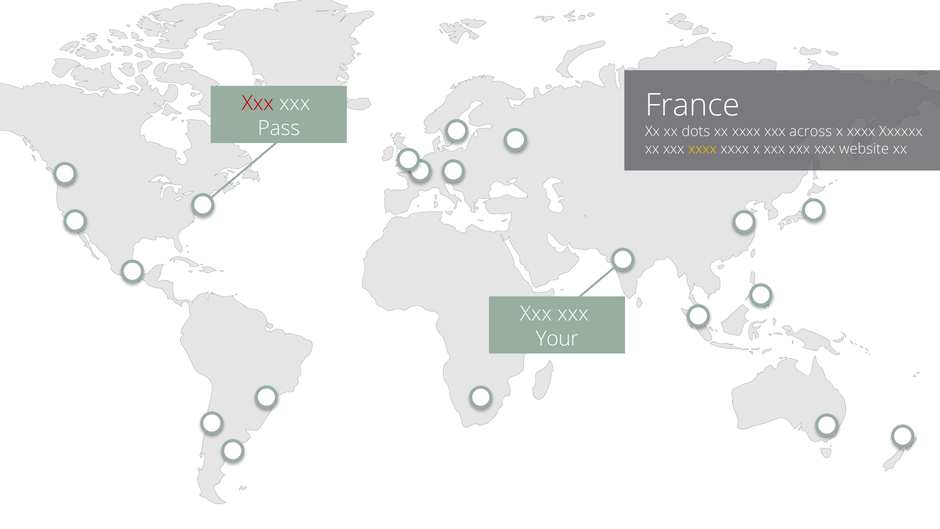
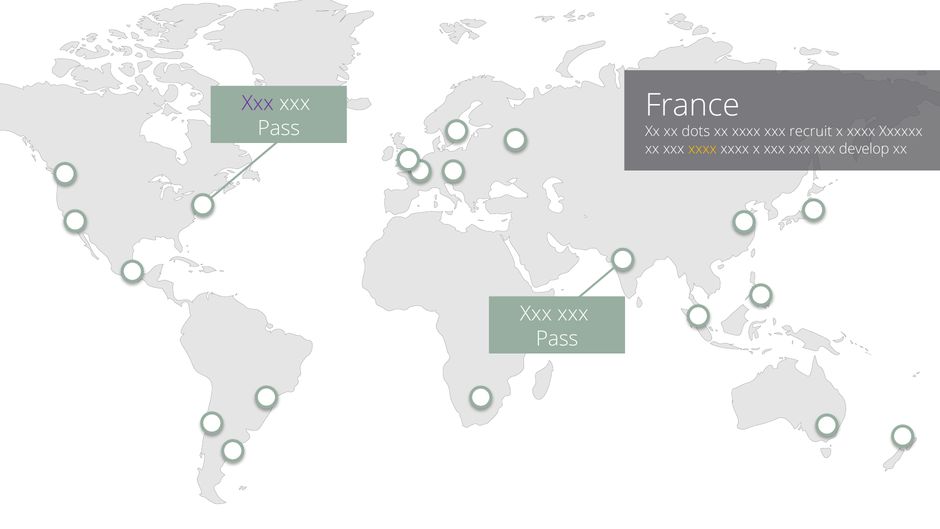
Xxx colour: red -> purple (258, 103)
across: across -> recruit (811, 131)
website: website -> develop (864, 149)
Your: Your -> Pass (557, 339)
